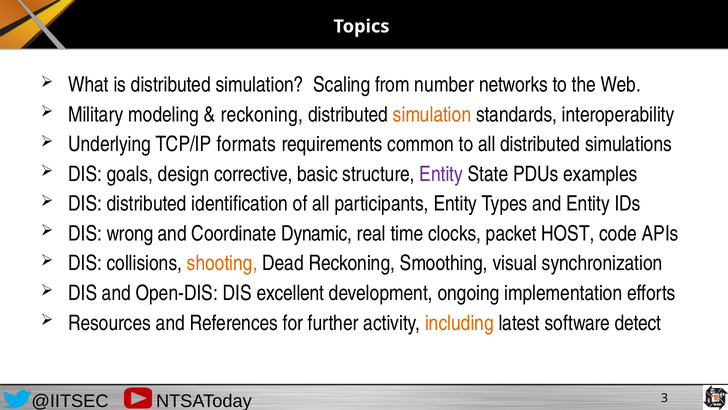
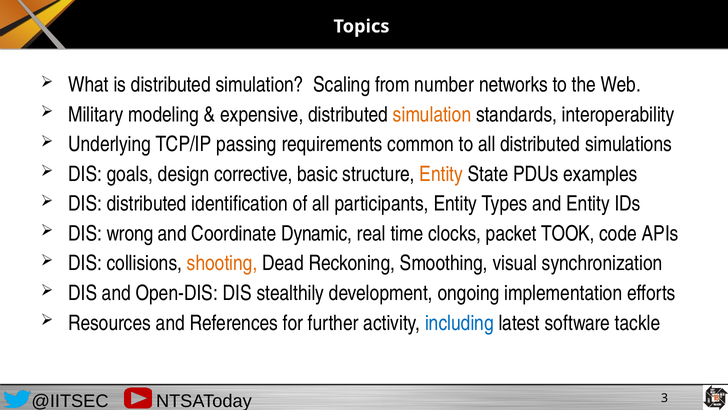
reckoning: reckoning -> expensive (262, 114)
formats: formats -> passing (246, 144)
Entity colour: purple -> orange (441, 174)
HOST: HOST -> TOOK (568, 233)
excellent: excellent -> stealthily (290, 293)
including colour: orange -> blue (459, 323)
detect: detect -> tackle (638, 323)
